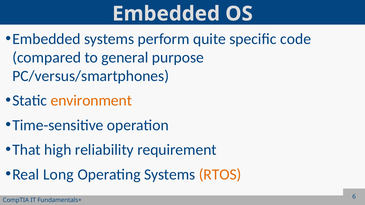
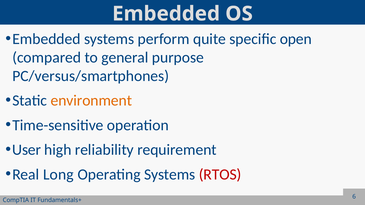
code: code -> open (296, 39)
That: That -> User (27, 150)
RTOS colour: orange -> red (220, 175)
